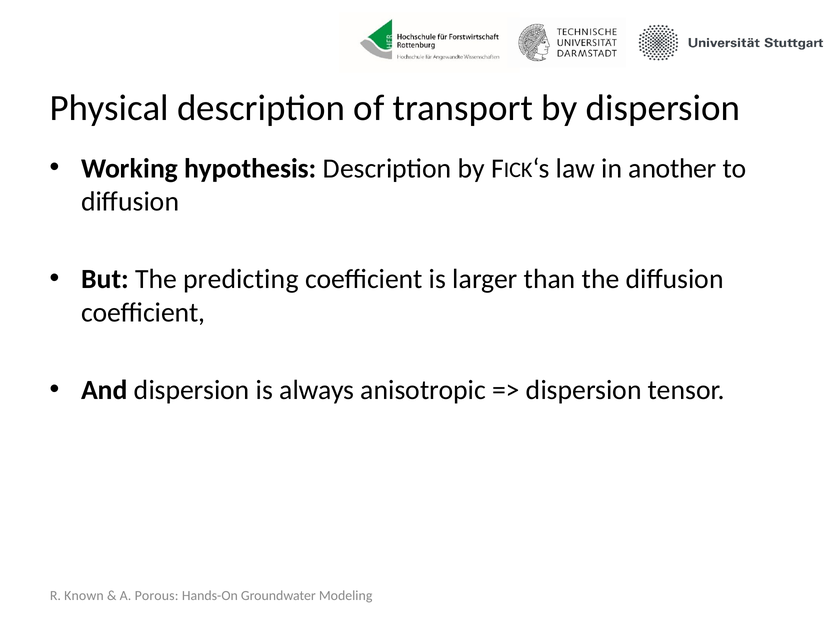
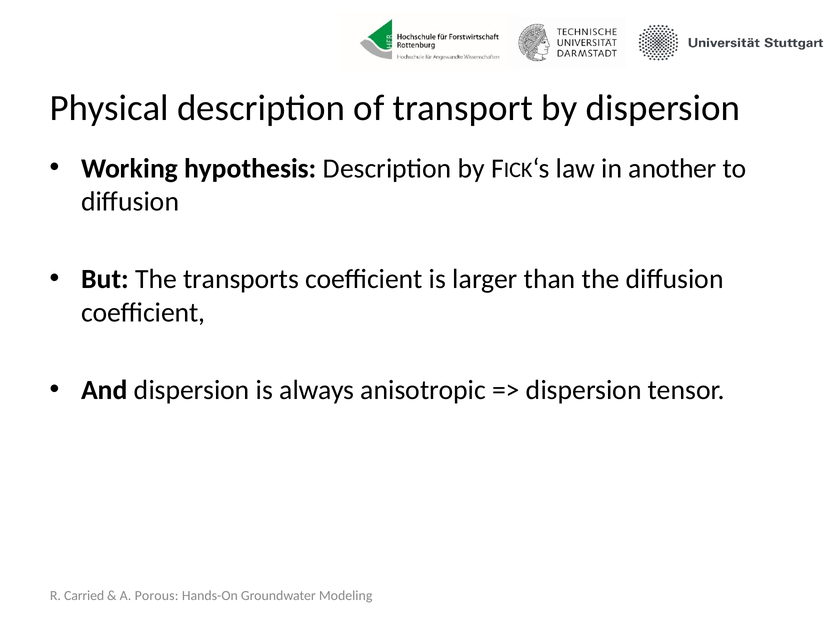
predicting: predicting -> transports (241, 279)
Known: Known -> Carried (84, 596)
